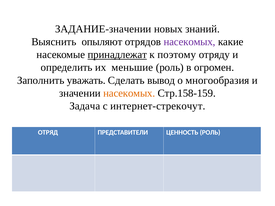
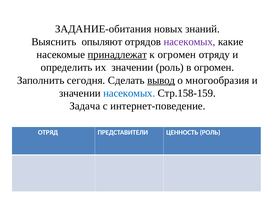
ЗАДАНИЕ-значении: ЗАДАНИЕ-значении -> ЗАДАНИЕ-обитания (103, 29)
к поэтому: поэтому -> огромен (177, 55)
их меньшие: меньшие -> значении (132, 68)
уважать: уважать -> сегодня (86, 80)
вывод underline: none -> present (161, 80)
насекомых colour: orange -> blue (129, 93)
интернет-стрекочут: интернет-стрекочут -> интернет-поведение (158, 106)
